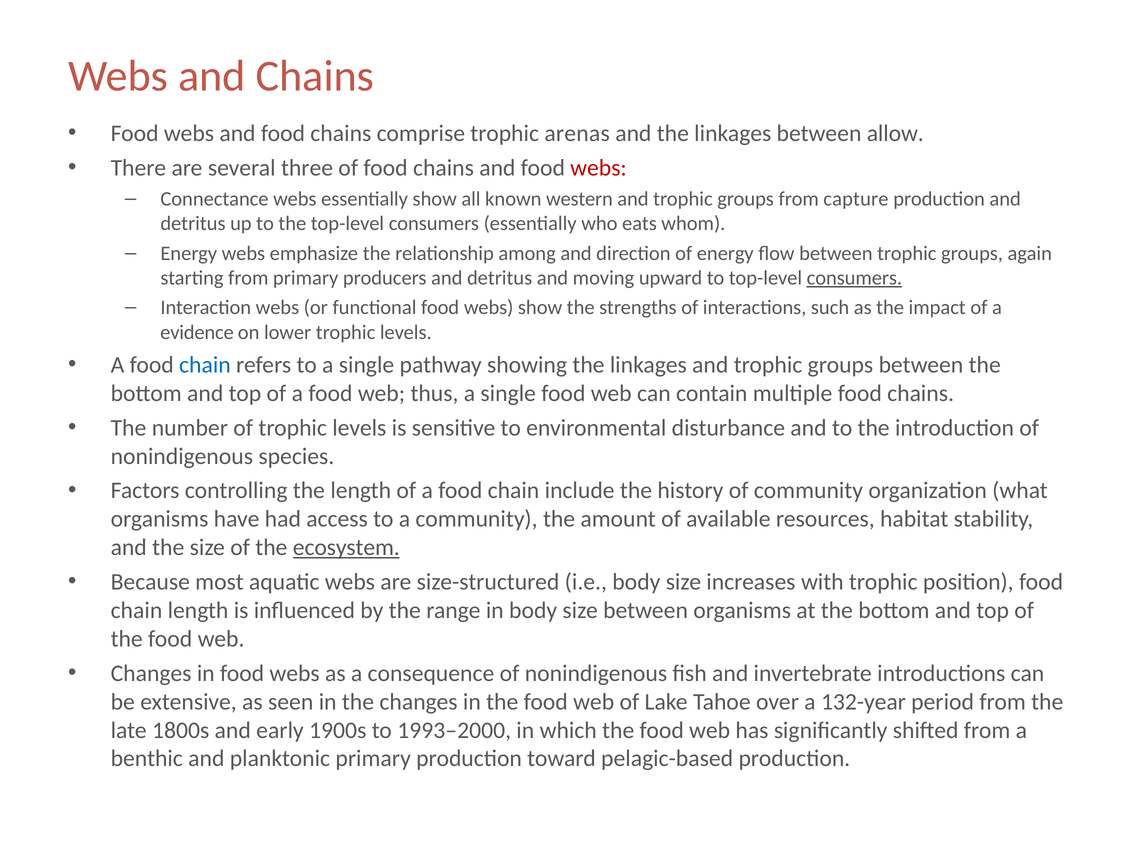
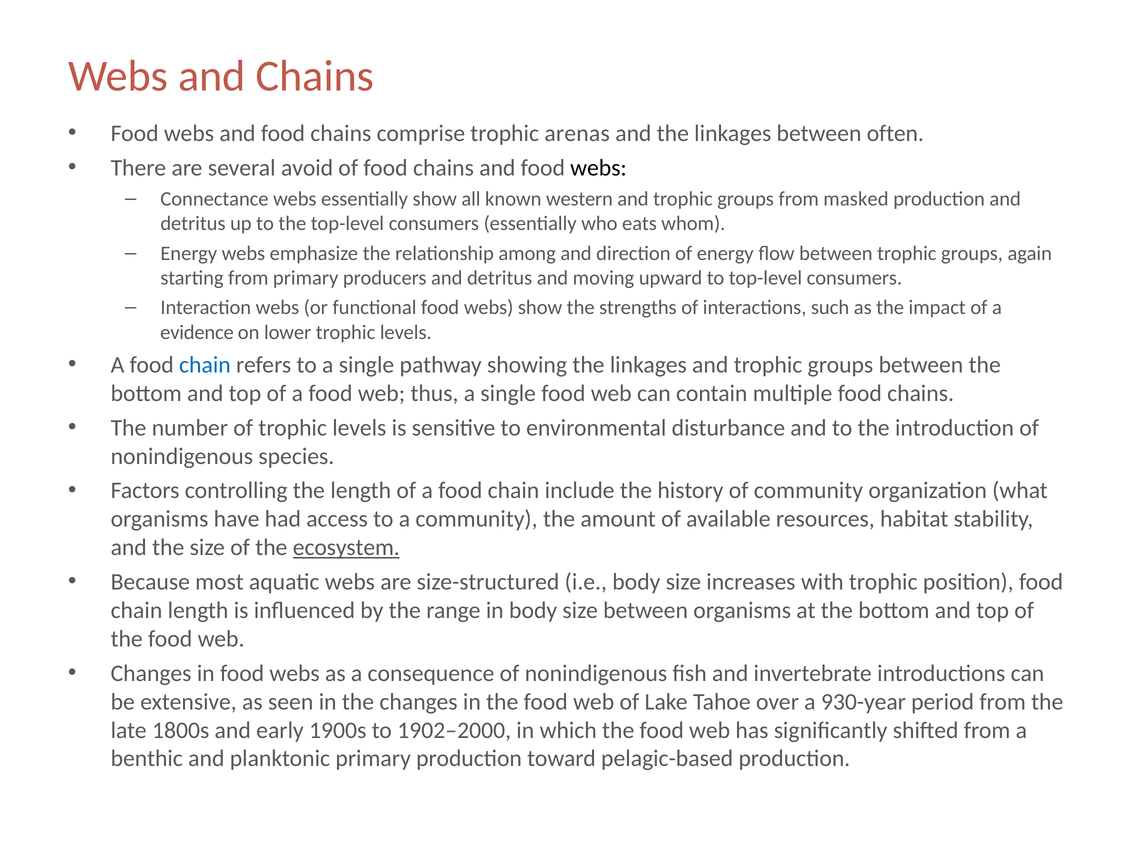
allow: allow -> often (895, 133)
three: three -> avoid (307, 168)
webs colour: red -> black (599, 168)
capture: capture -> masked (856, 199)
consumers underline: present -> none (854, 278)
132-year: 132-year -> 930-year (863, 701)
1993–2000: 1993–2000 -> 1902–2000 (454, 730)
